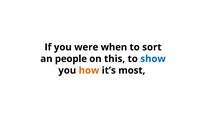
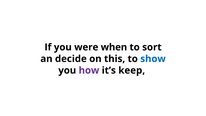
people: people -> decide (71, 59)
how colour: orange -> purple (89, 70)
most: most -> keep (132, 70)
